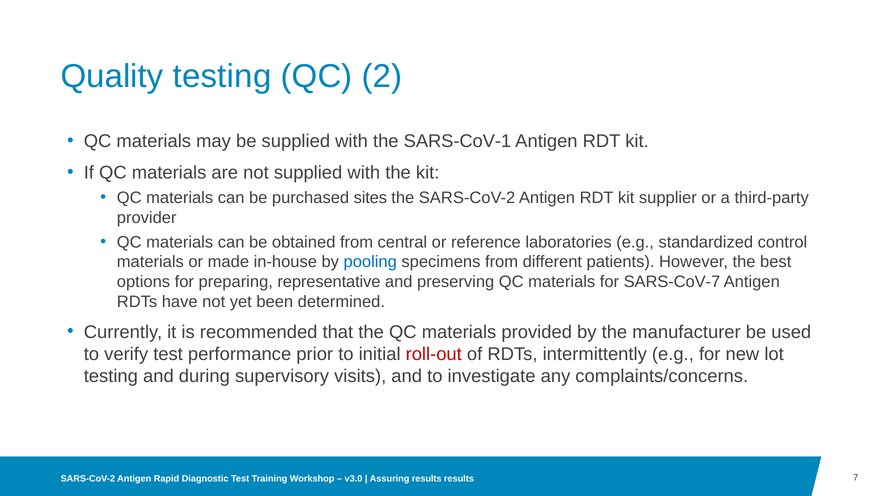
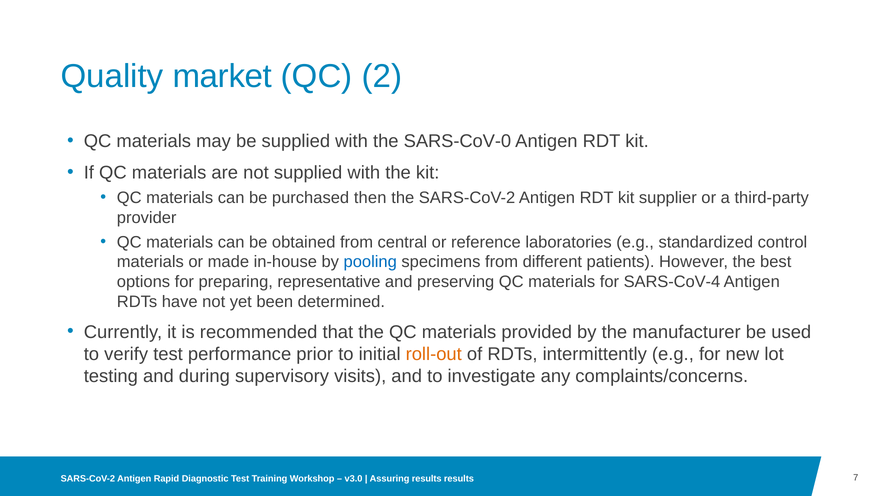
Quality testing: testing -> market (222, 77)
SARS-CoV-1: SARS-CoV-1 -> SARS-CoV-0 (457, 141)
sites: sites -> then (370, 198)
SARS-CoV-7: SARS-CoV-7 -> SARS-CoV-4 (672, 282)
roll-out colour: red -> orange (434, 354)
